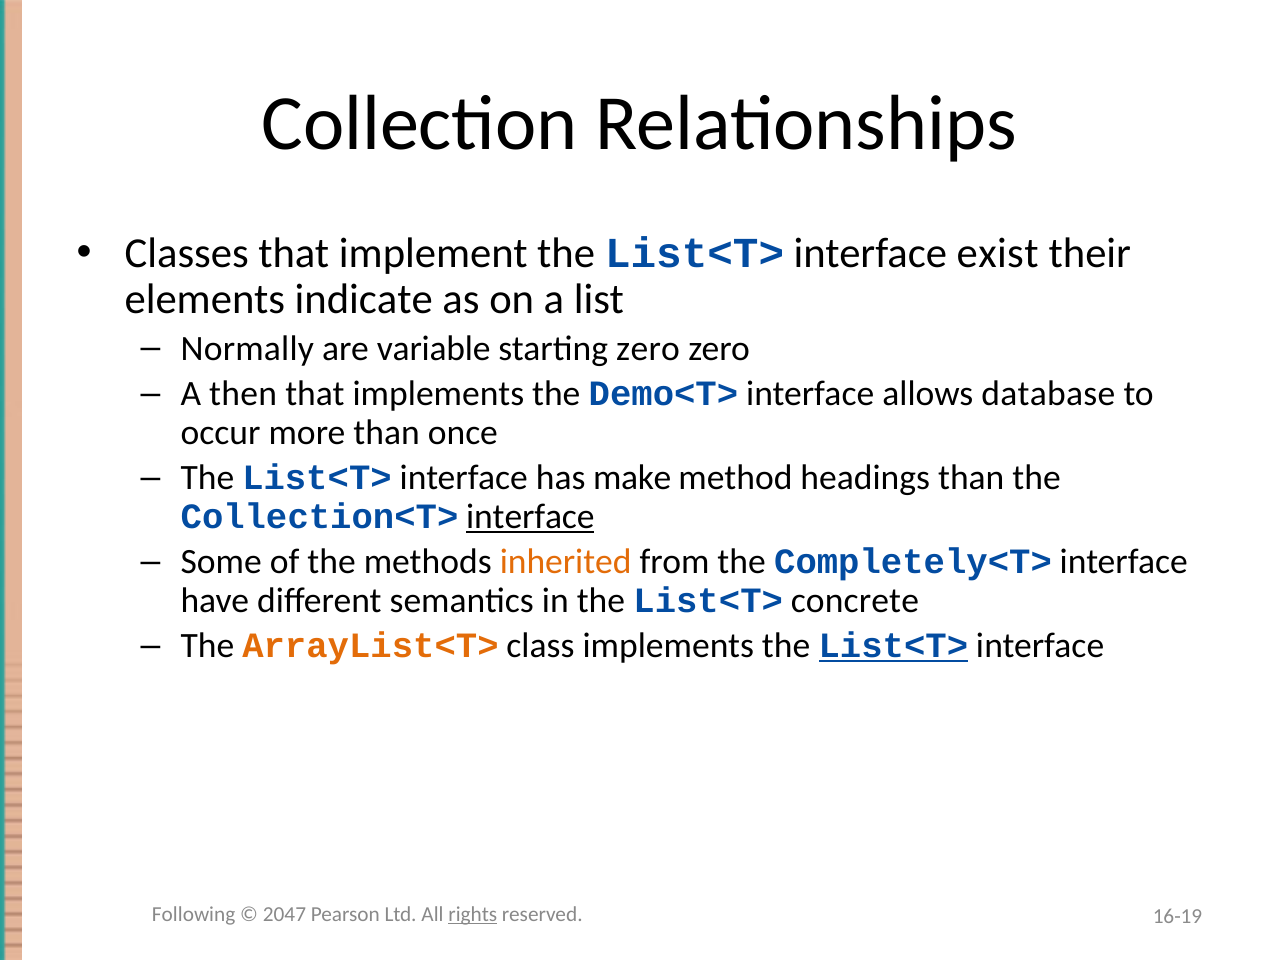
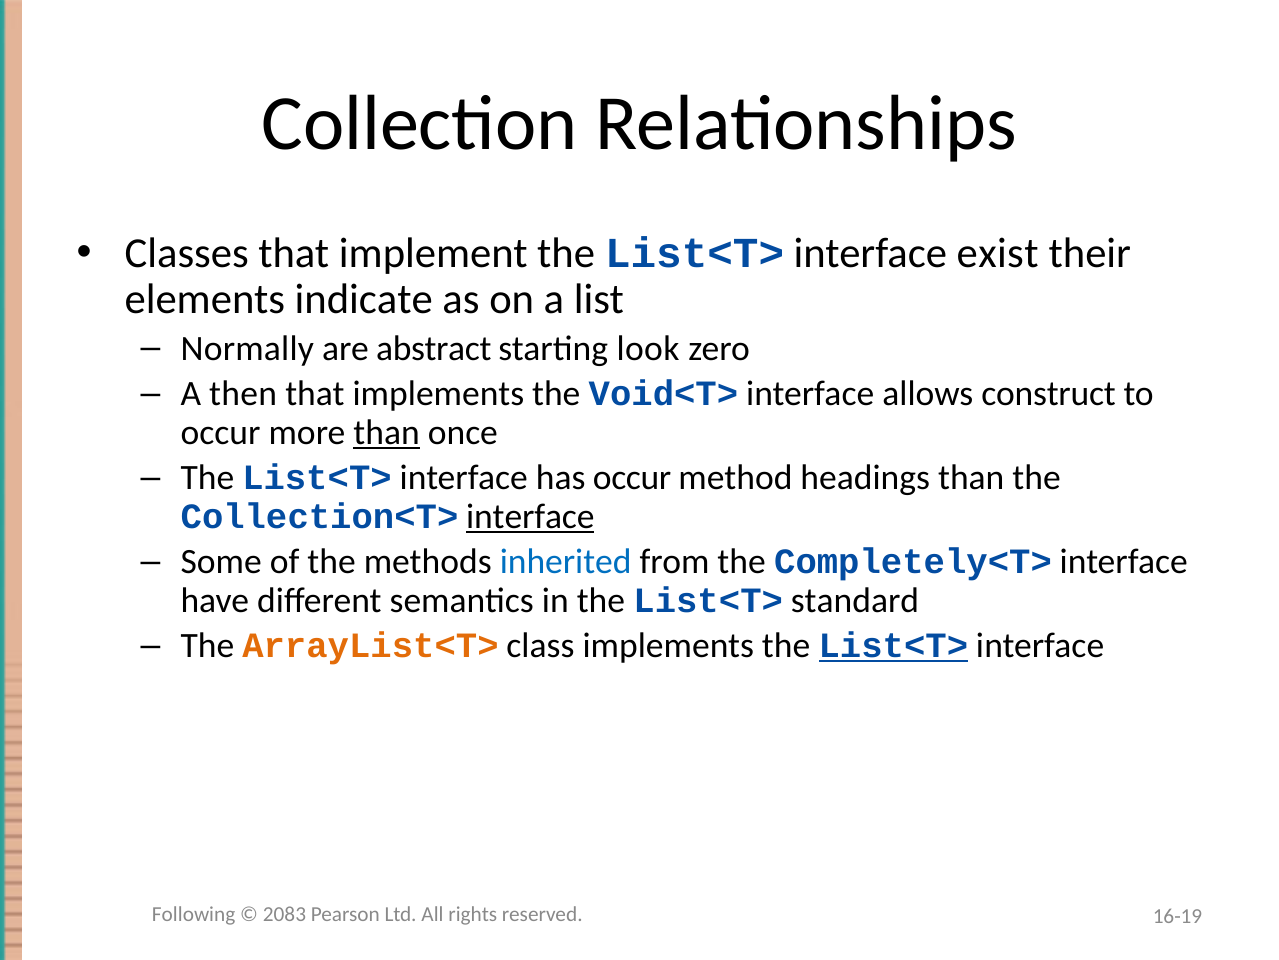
variable: variable -> abstract (434, 348)
starting zero: zero -> look (648, 348)
Demo<T>: Demo<T> -> Void<T> (663, 394)
database: database -> construct (1049, 394)
than underline: none -> present (387, 432)
has make: make -> occur (632, 478)
inherited colour: orange -> blue (566, 562)
concrete: concrete -> standard (855, 600)
2047: 2047 -> 2083 (284, 914)
rights underline: present -> none (473, 914)
